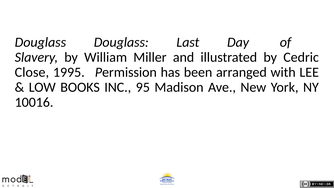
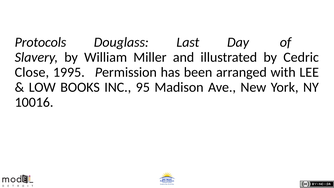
Douglass: Douglass -> Protocols (40, 42)
